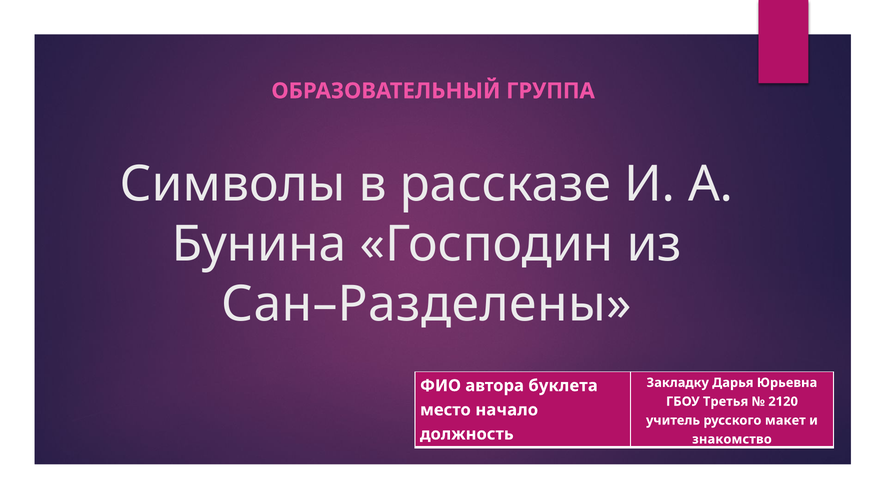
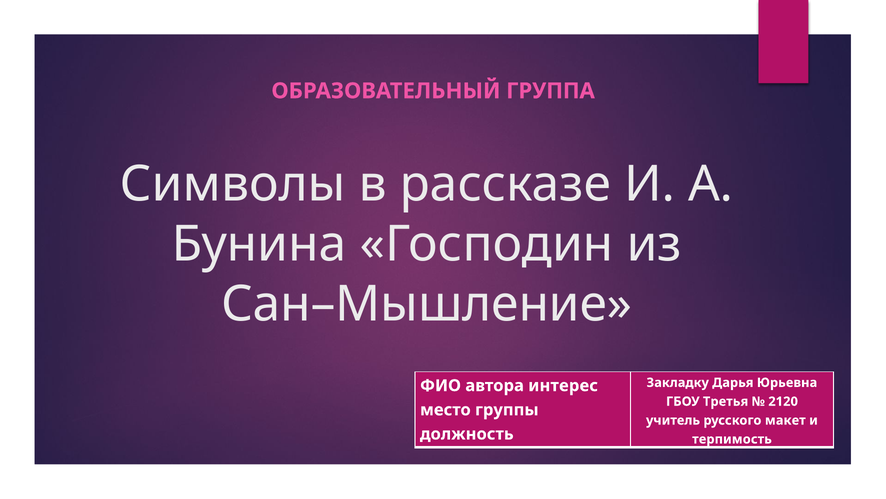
Сан–Разделены: Сан–Разделены -> Сан–Мышление (427, 304)
буклета: буклета -> интерес (563, 385)
начало: начало -> группы (507, 409)
знакомство: знакомство -> терпимость (732, 439)
